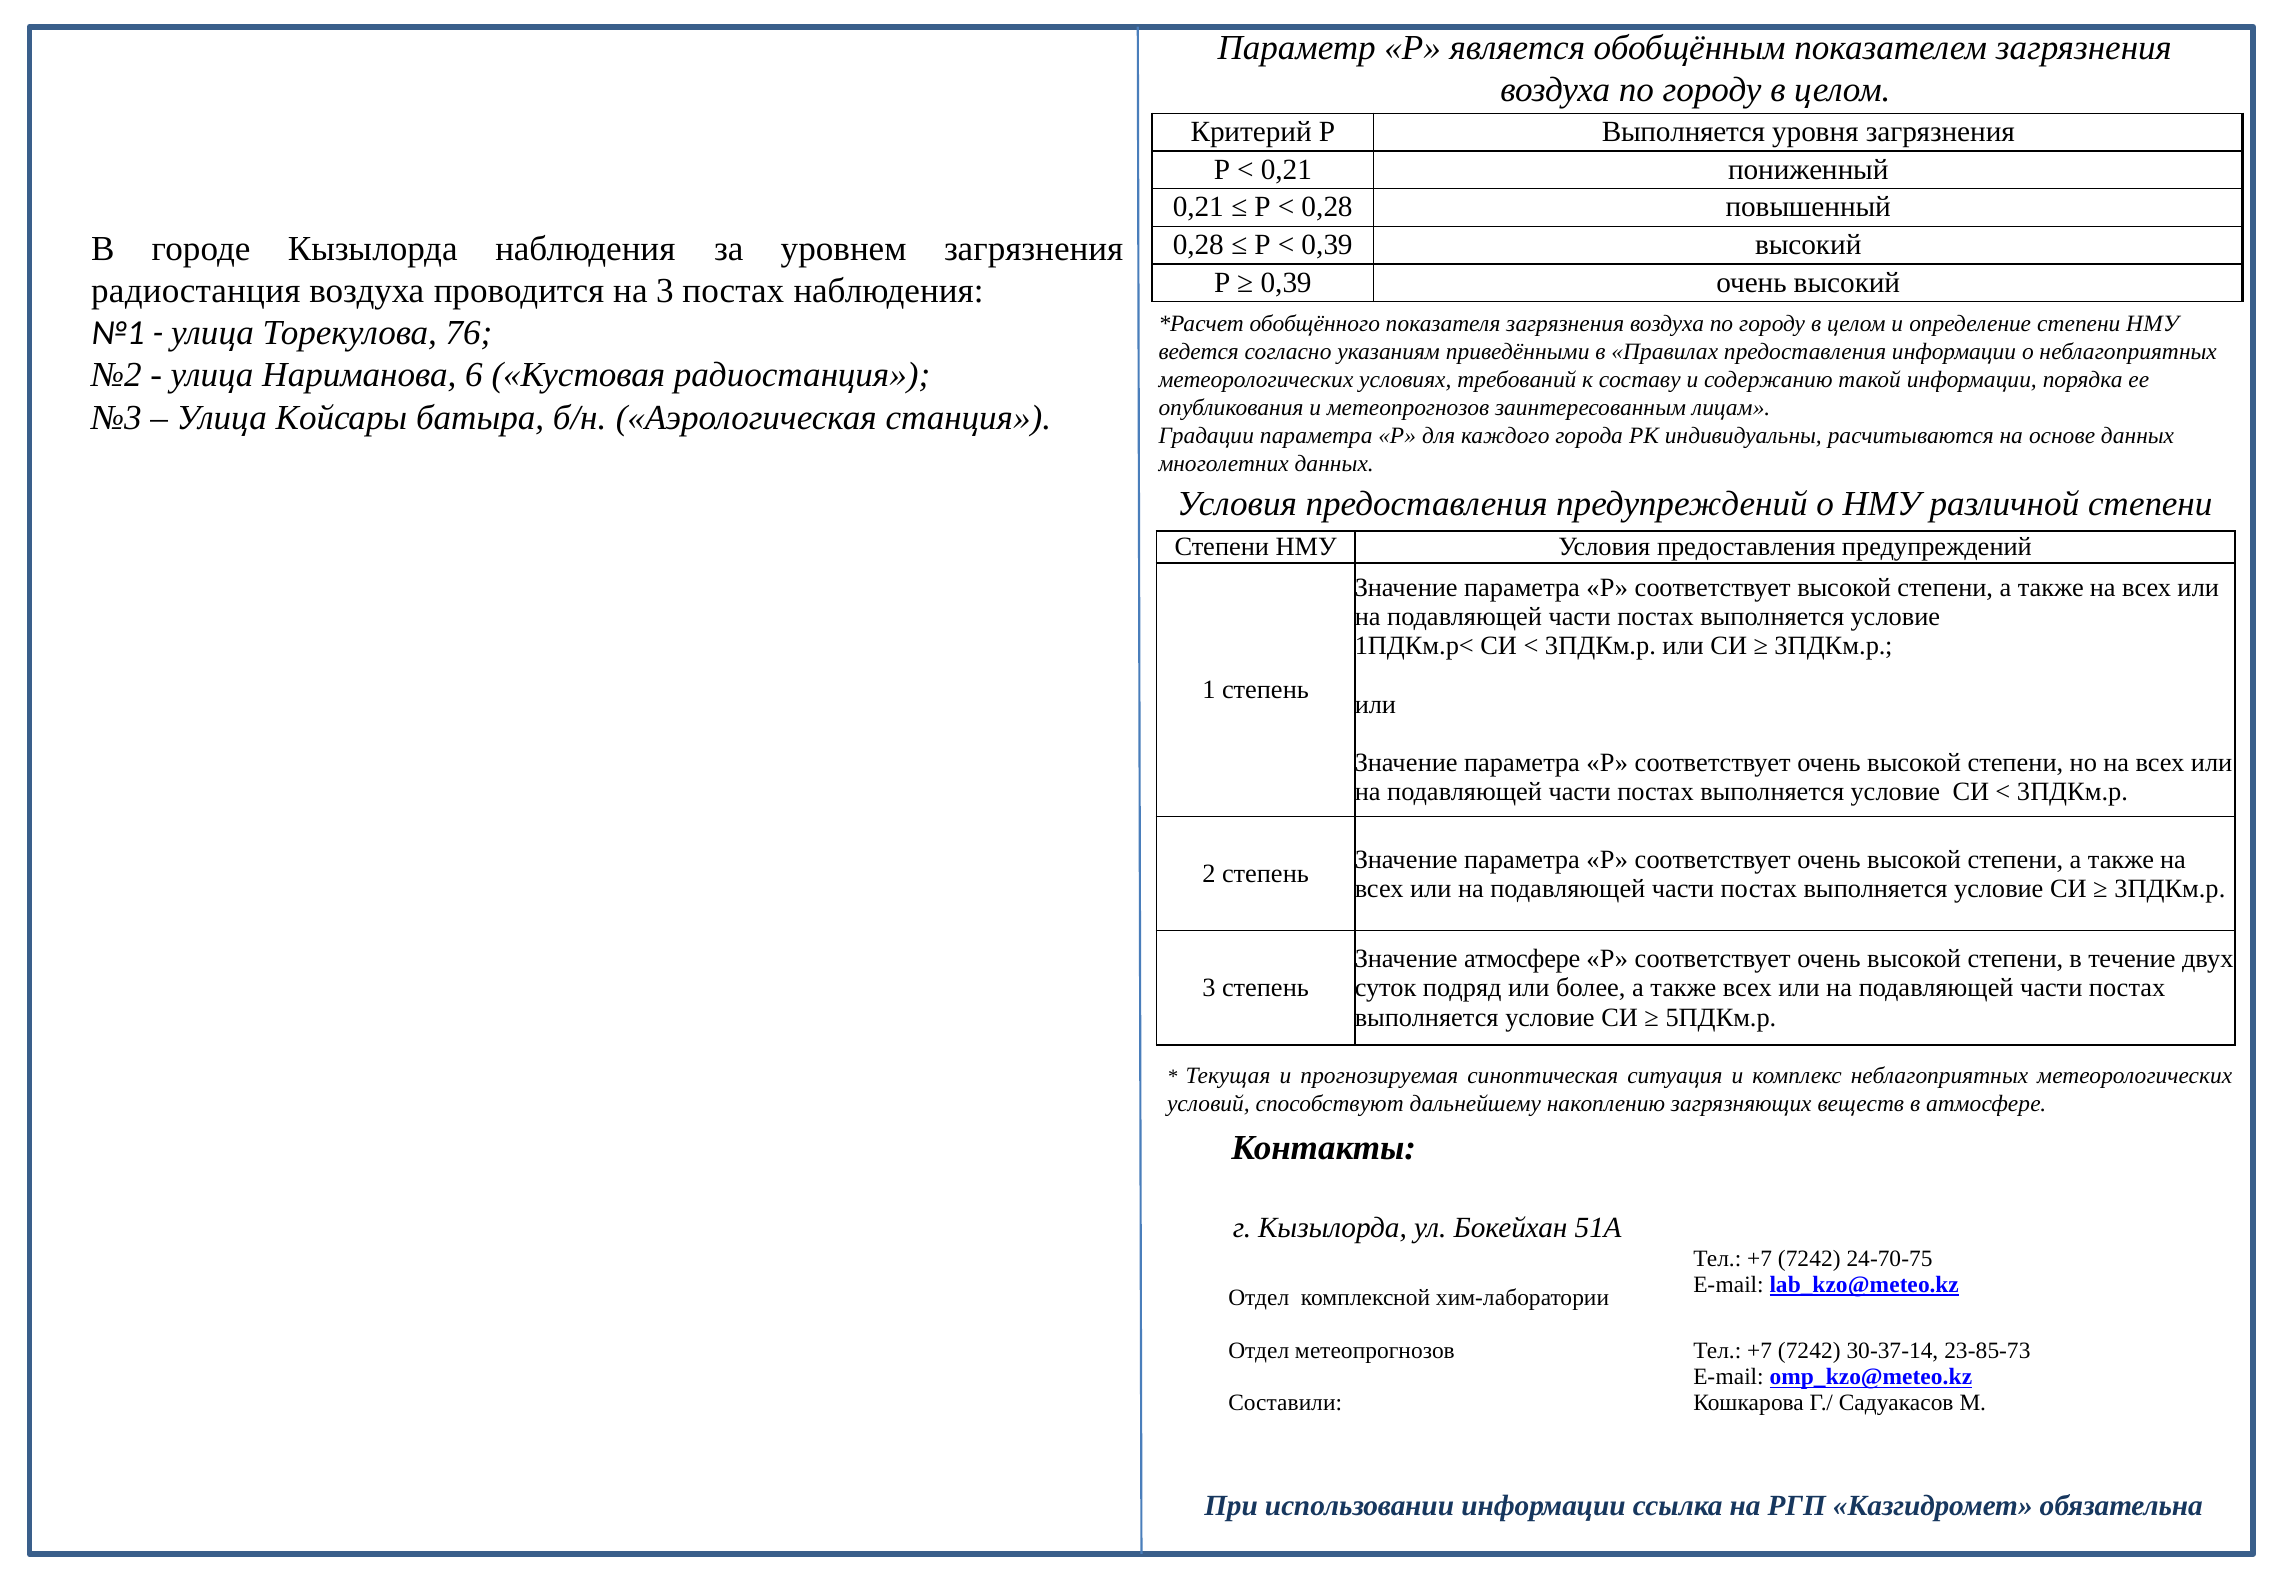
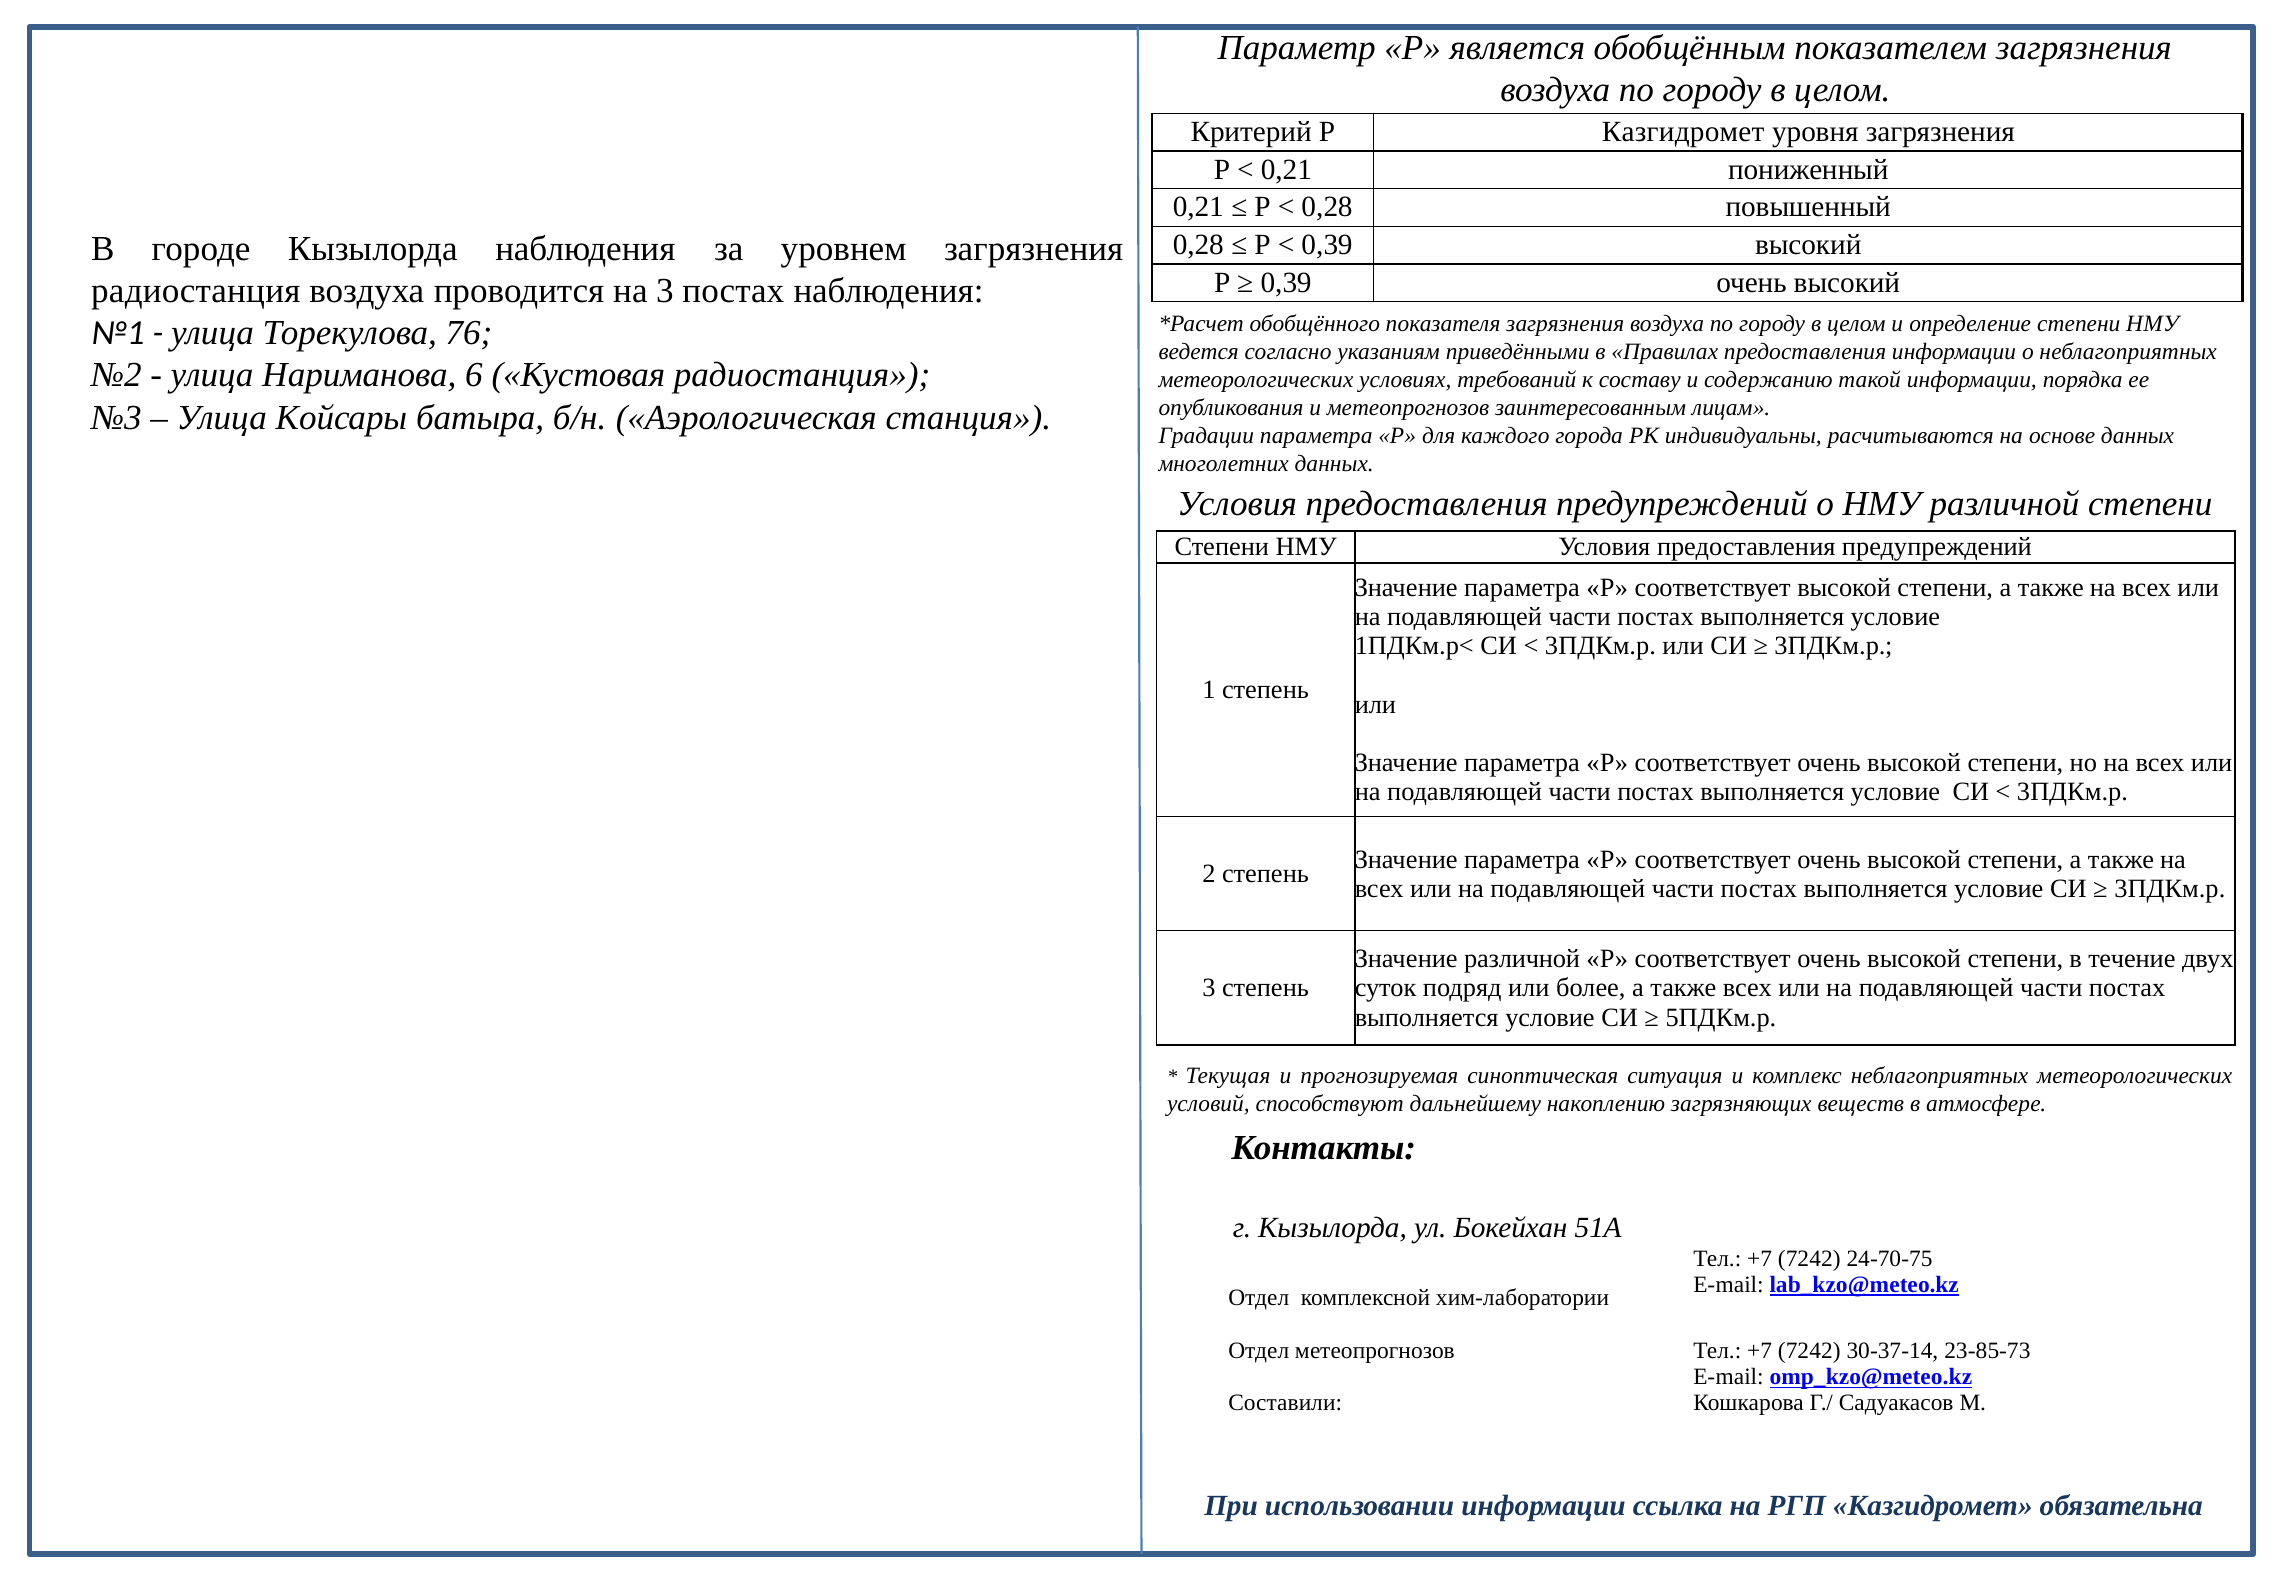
Р Выполняется: Выполняется -> Казгидромет (1683, 132)
Значение атмосфере: атмосфере -> различной (1522, 959)
